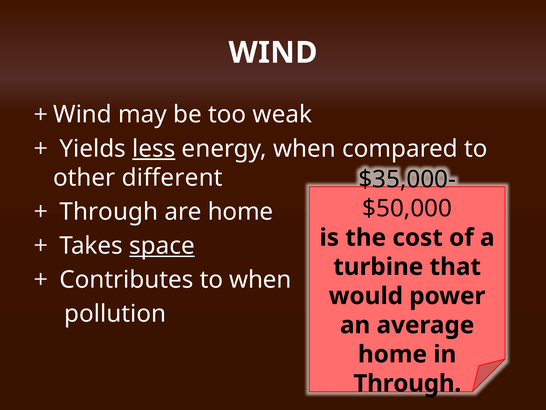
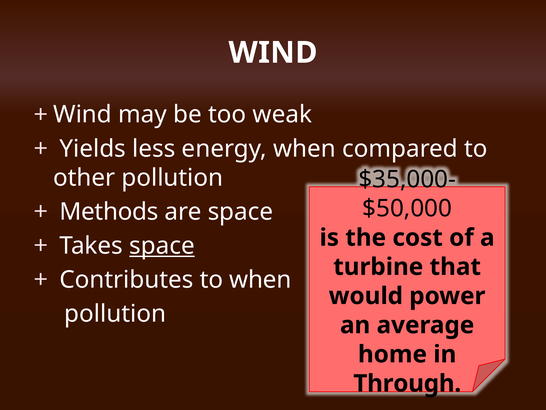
less underline: present -> none (154, 148)
other different: different -> pollution (172, 178)
Through: Through -> Methods (109, 212)
are home: home -> space (240, 212)
